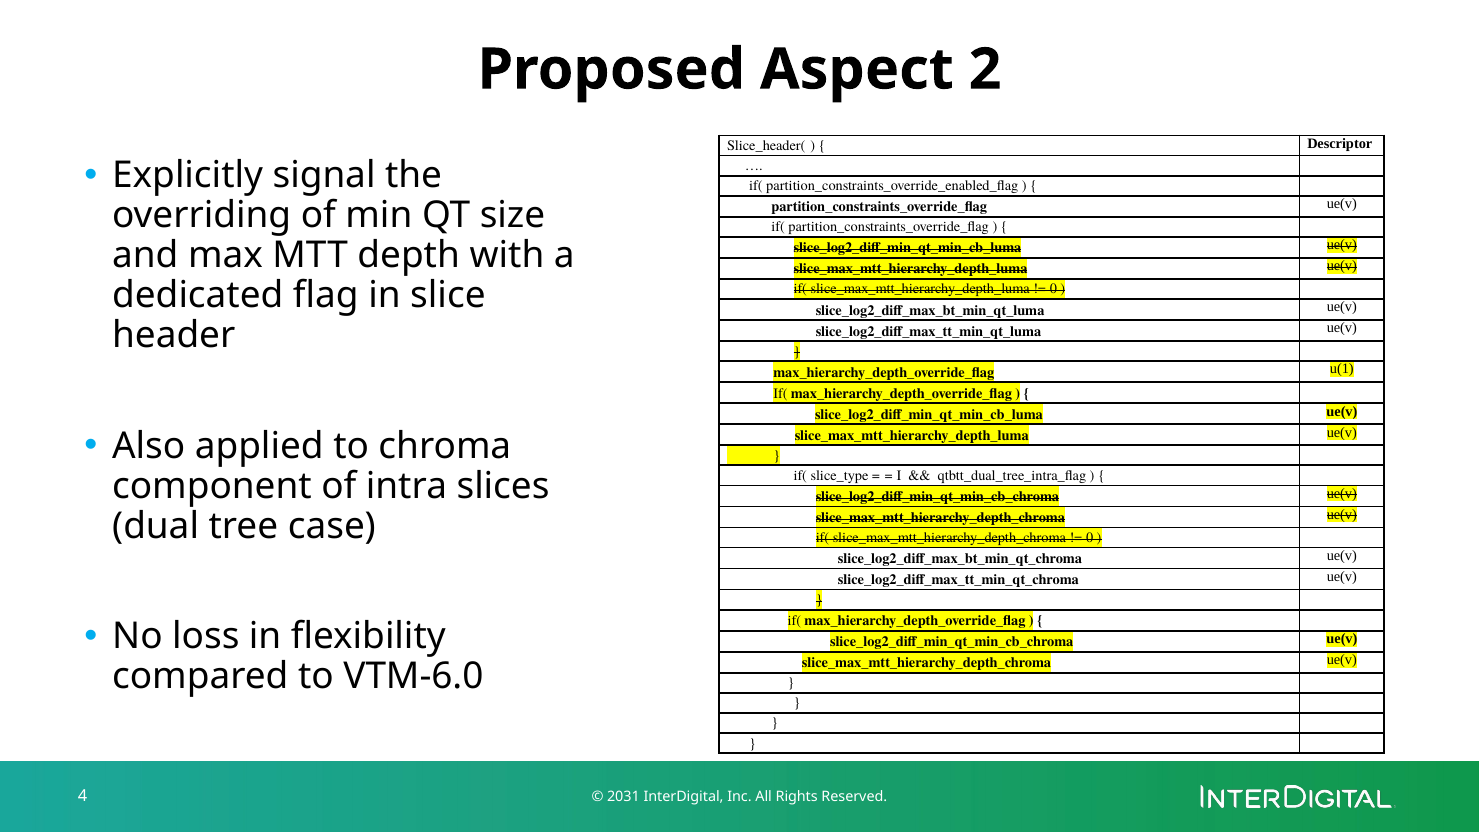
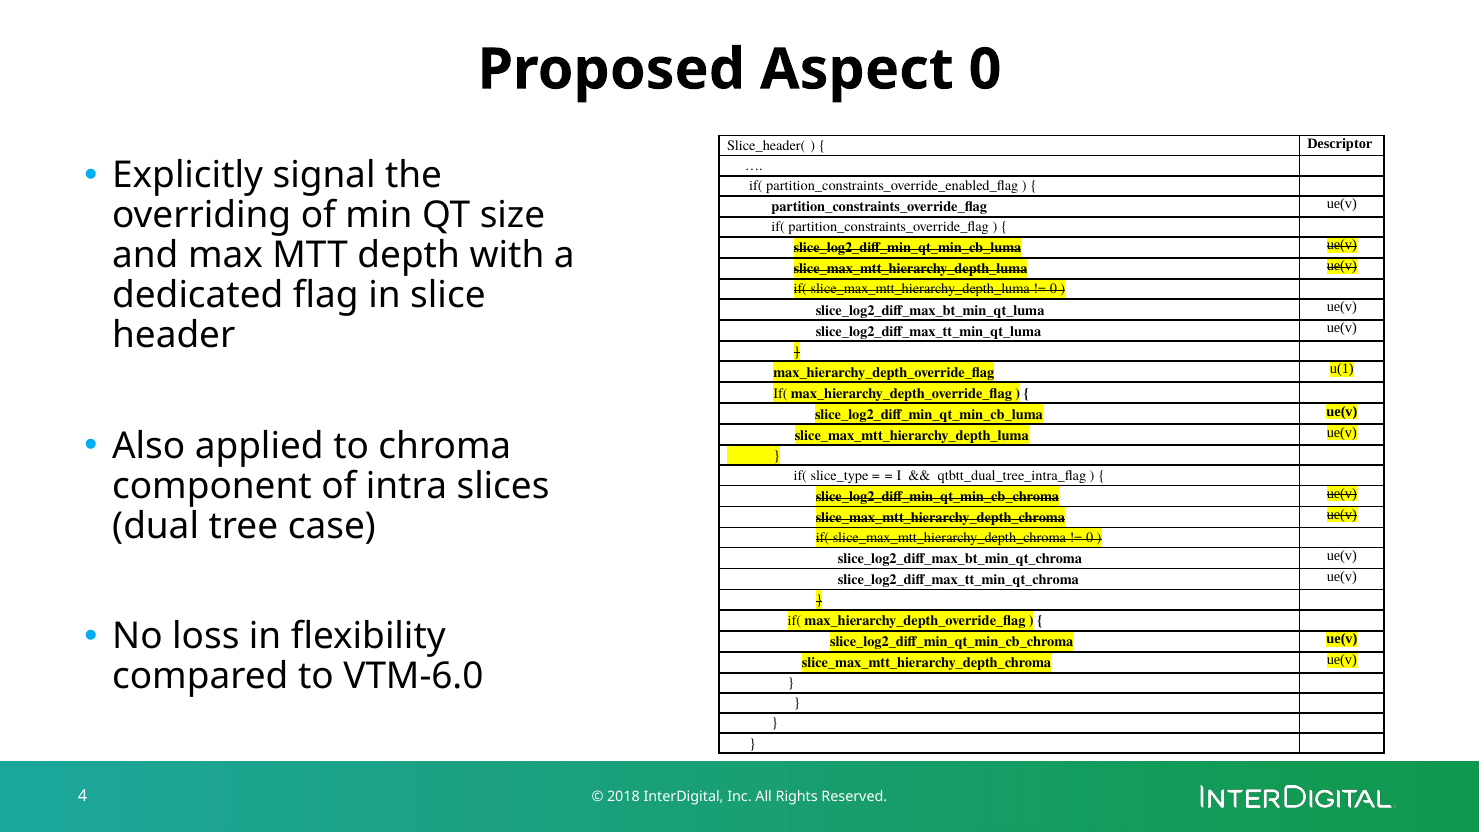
Aspect 2: 2 -> 0 (985, 70)
2031: 2031 -> 2018 (623, 797)
